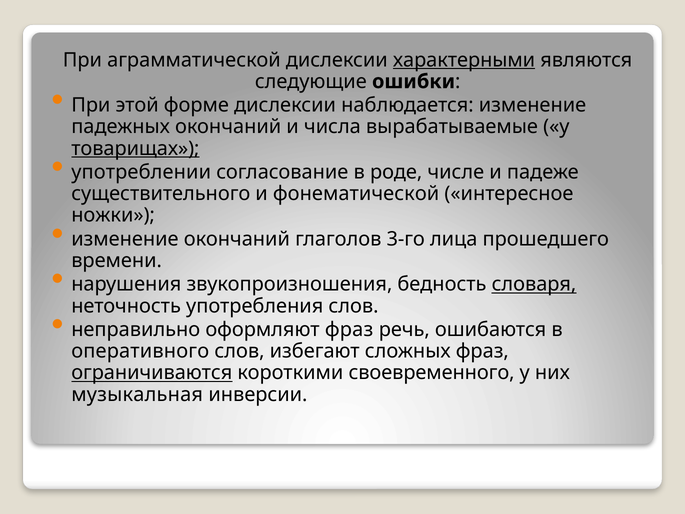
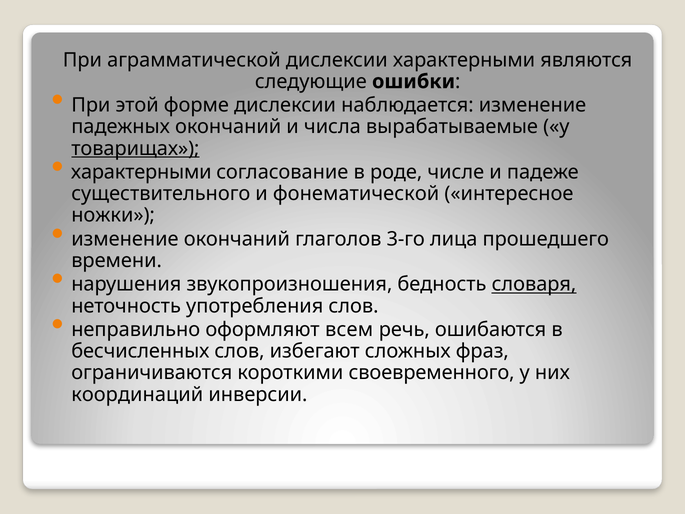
характерными underline: present -> none (464, 60)
употреблении: употреблении -> характерными (141, 172)
оформляют фраз: фраз -> всем (349, 330)
оперативного: оперативного -> бесчисленных (140, 351)
ограничиваются underline: present -> none (152, 373)
музыкальная: музыкальная -> координаций (137, 394)
